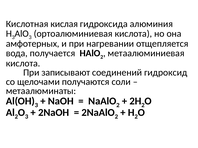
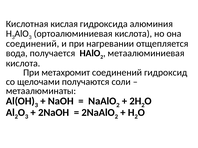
амфотерных: амфотерных -> соединений (33, 44)
записывают: записывают -> метахромит (66, 73)
